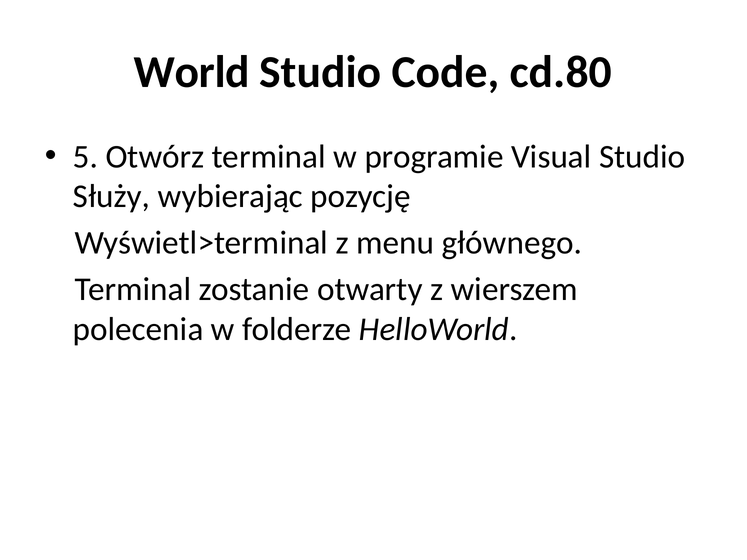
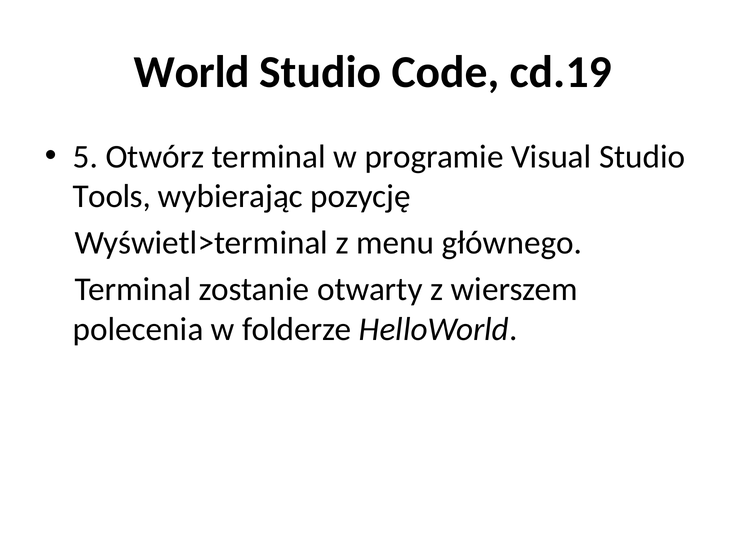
cd.80: cd.80 -> cd.19 (561, 72)
Służy: Służy -> Tools (112, 197)
